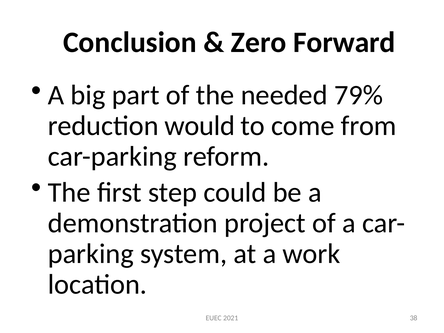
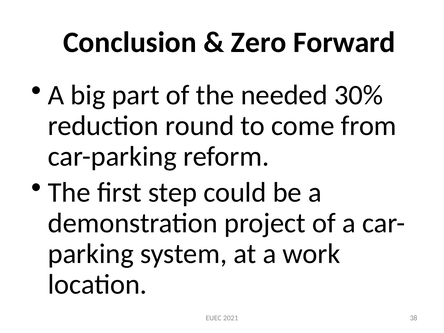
79%: 79% -> 30% (359, 95)
would: would -> round (200, 126)
